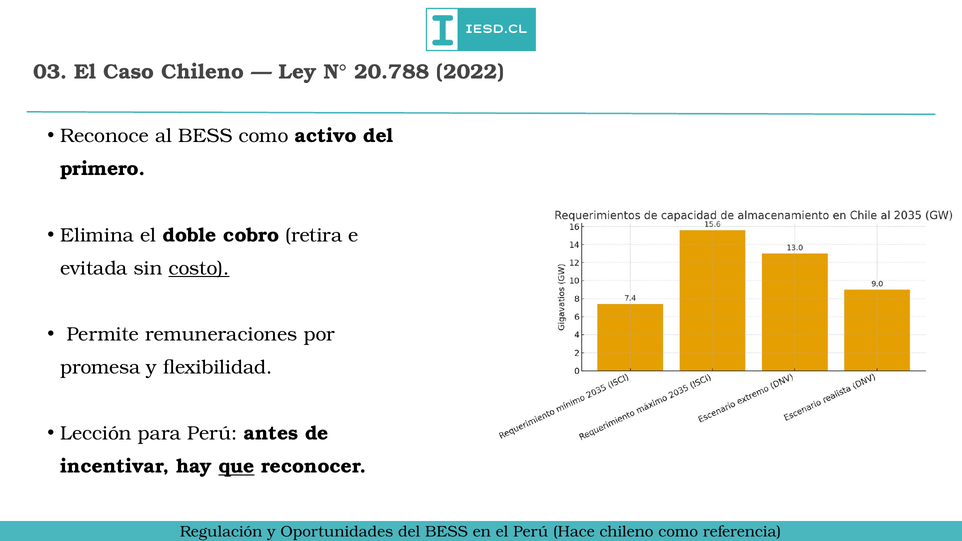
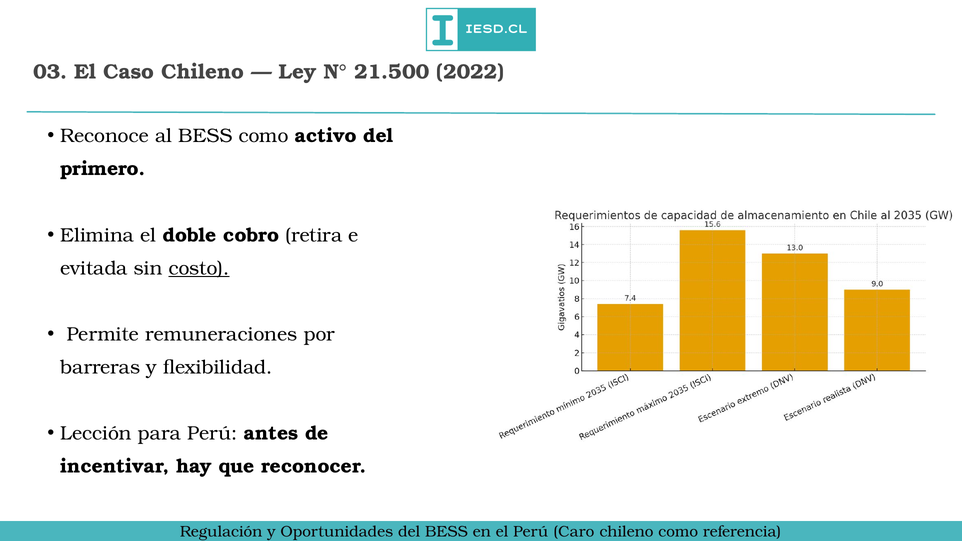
20.788: 20.788 -> 21.500 (392, 72)
promesa: promesa -> barreras (100, 367)
que underline: present -> none (237, 467)
Hace: Hace -> Caro (574, 532)
